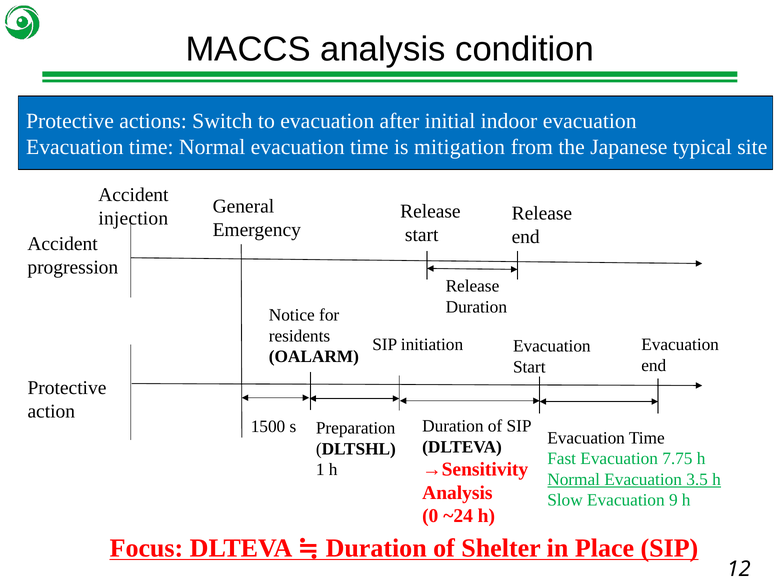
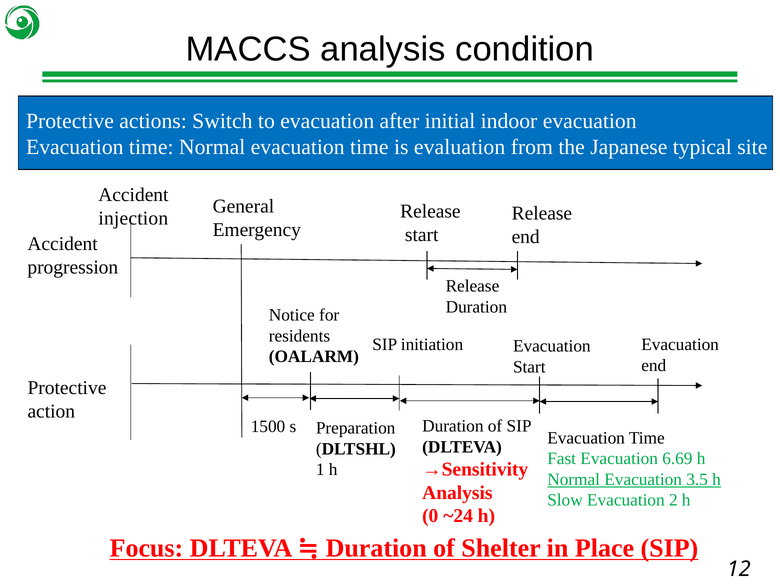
mitigation: mitigation -> evaluation (460, 147)
7.75: 7.75 -> 6.69 (677, 459)
9: 9 -> 2 (673, 500)
